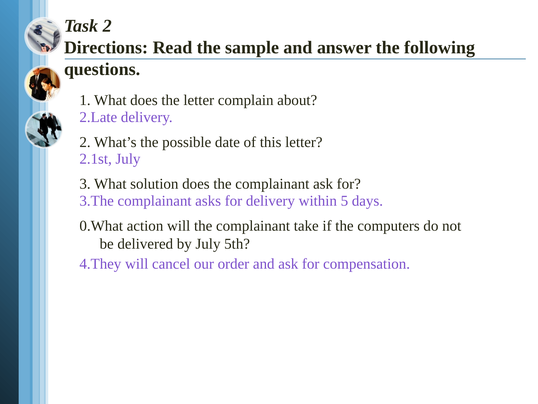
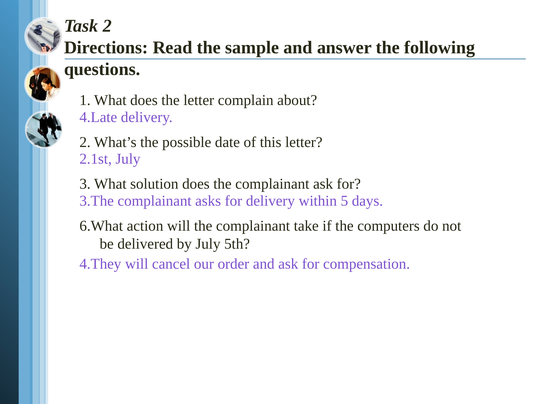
2.Late: 2.Late -> 4.Late (98, 117)
0.What: 0.What -> 6.What (101, 226)
